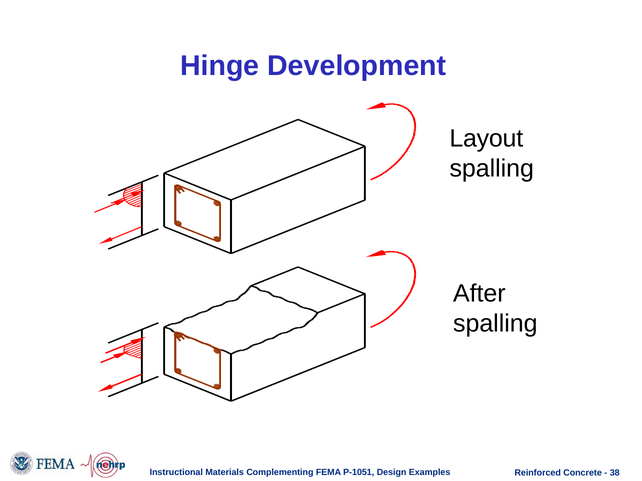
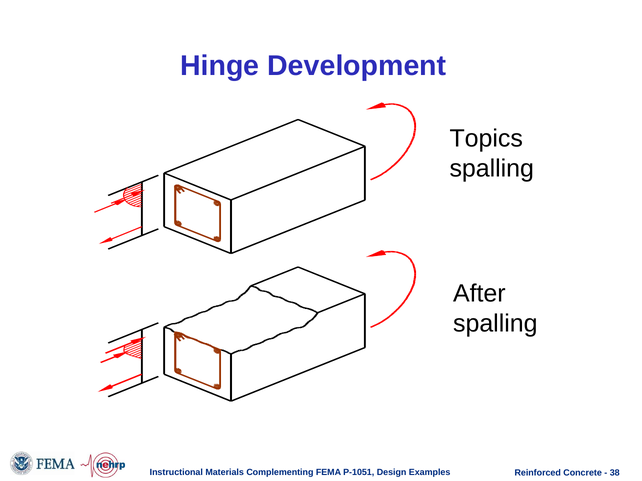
Layout: Layout -> Topics (486, 139)
